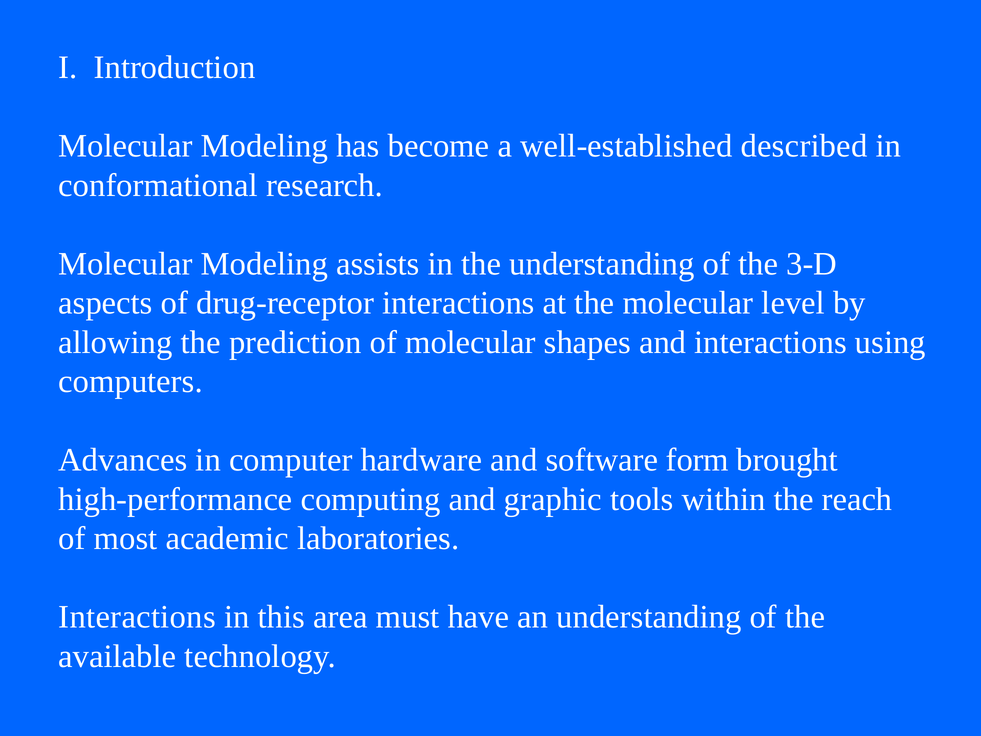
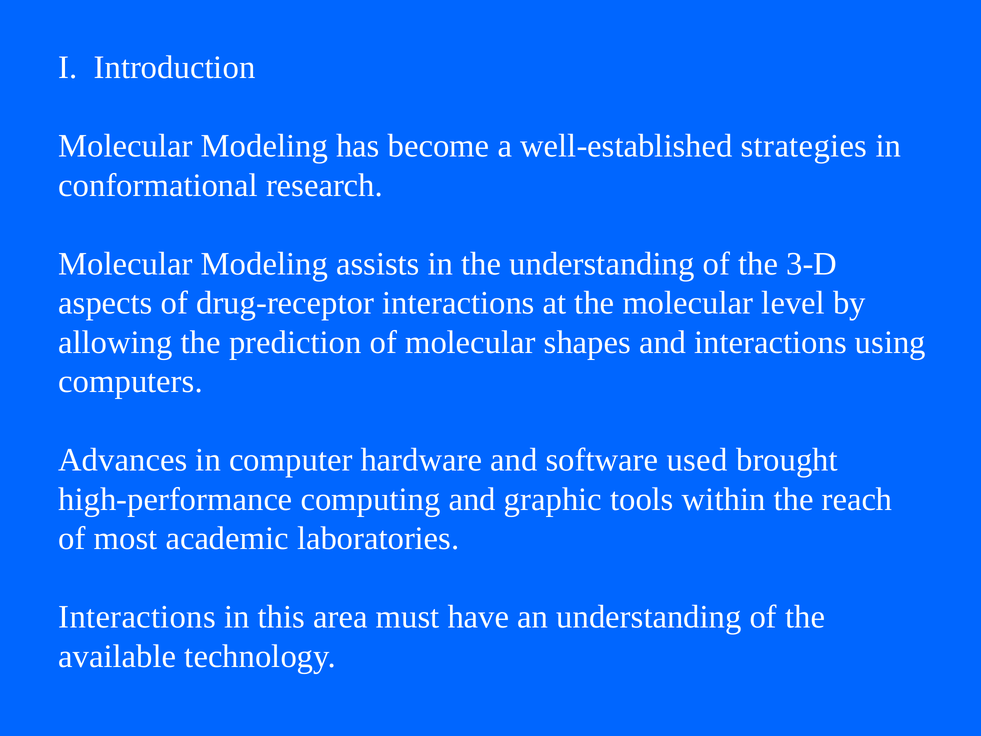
described: described -> strategies (804, 146)
form: form -> used (697, 460)
